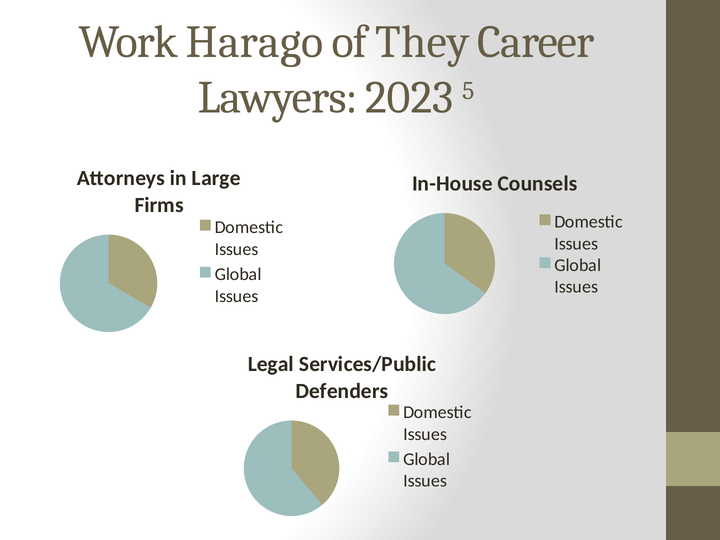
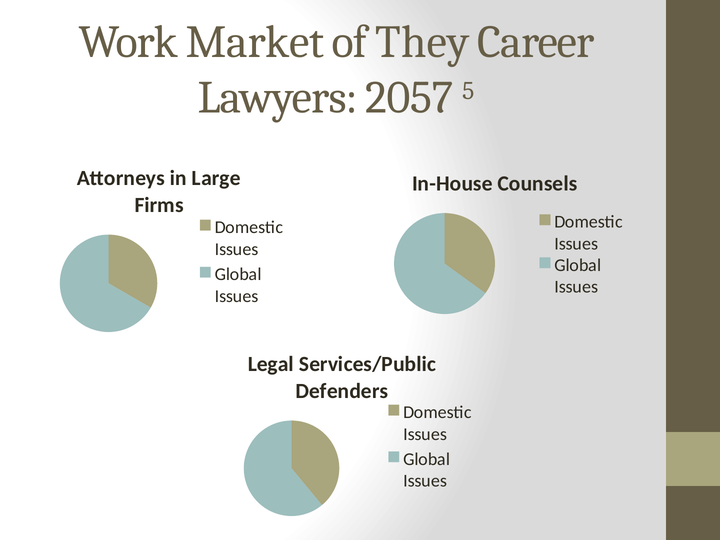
Harago: Harago -> Market (255, 42)
2023: 2023 -> 2057 (409, 97)
